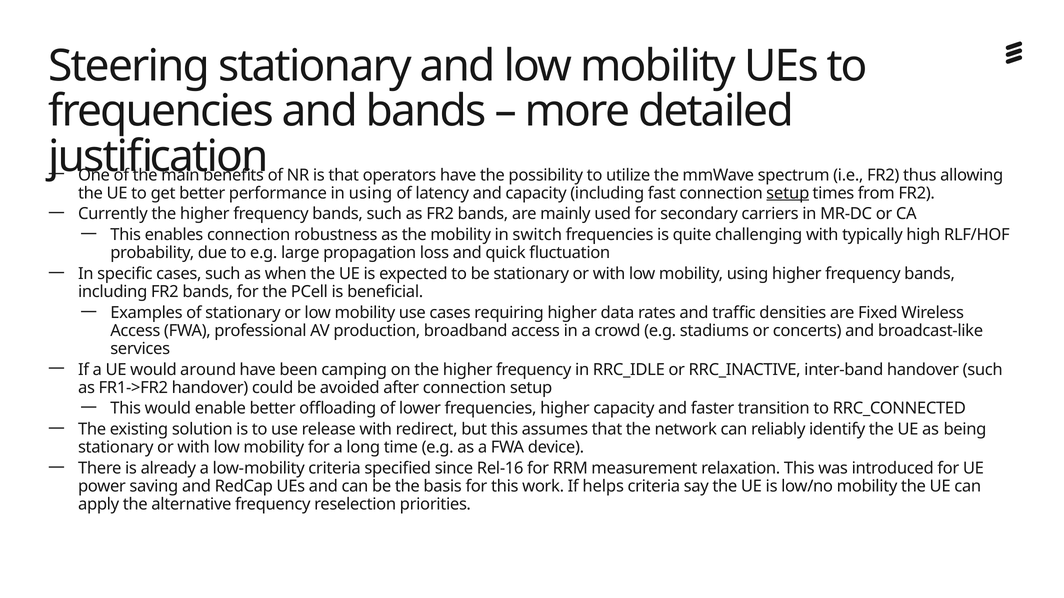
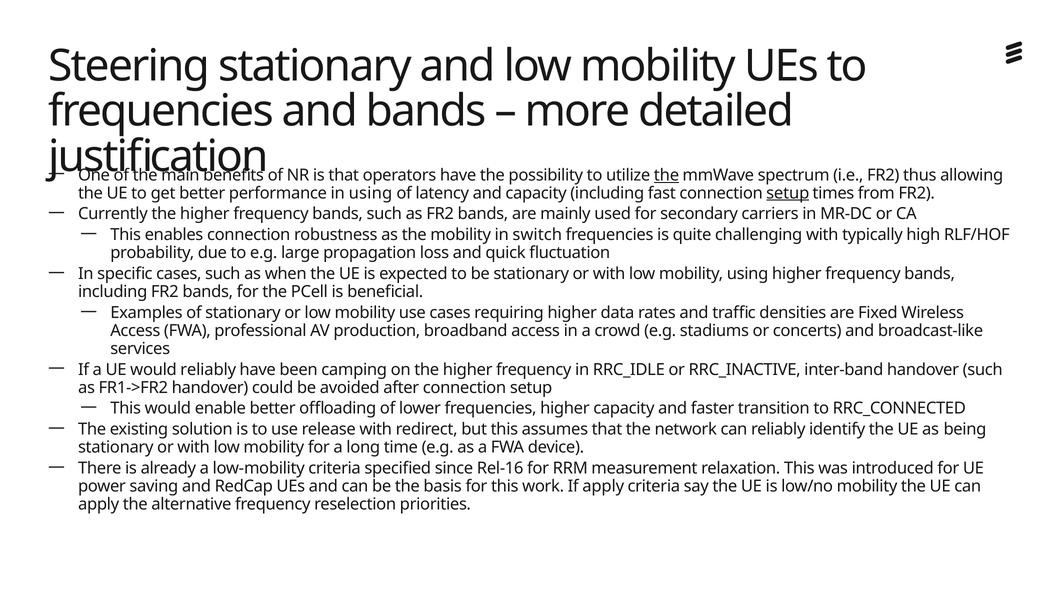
the underline: none -> present (666, 175)
would around: around -> reliably (208, 370)
If helps: helps -> apply (603, 487)
